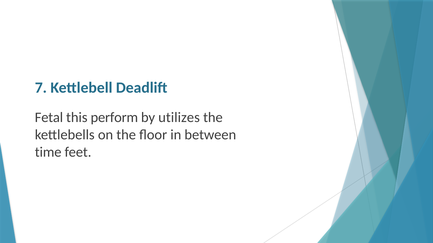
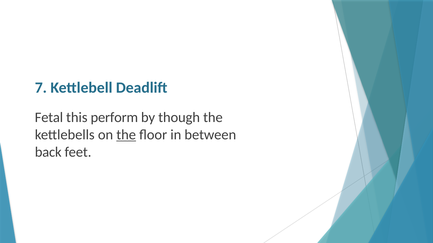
utilizes: utilizes -> though (179, 118)
the underline: none -> present (126, 135)
time: time -> back (48, 152)
